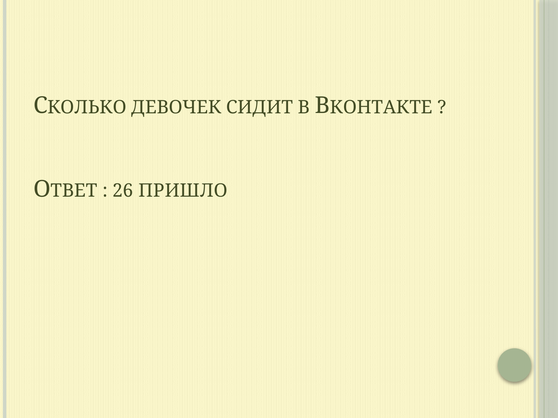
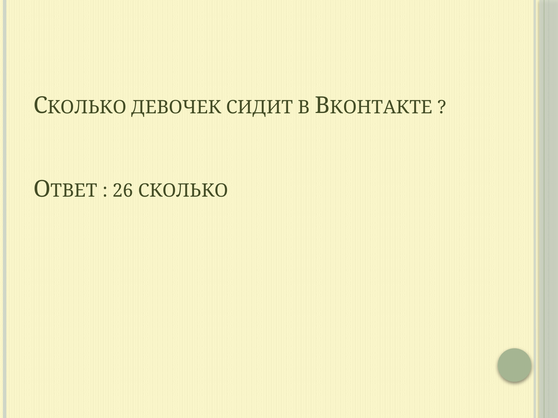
ПРИШЛО: ПРИШЛО -> СКОЛЬКО (183, 191)
